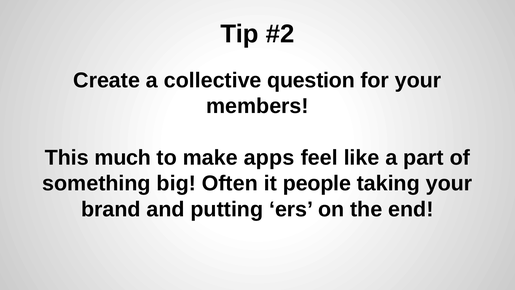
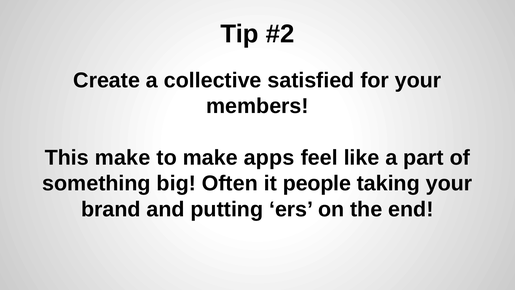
question: question -> satisfied (311, 80)
This much: much -> make (123, 158)
